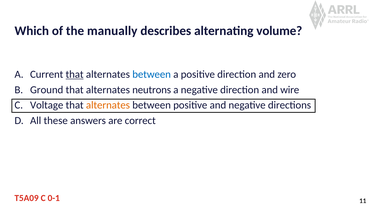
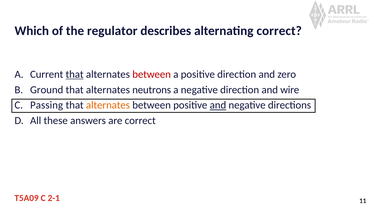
manually: manually -> regulator (112, 31)
alternating volume: volume -> correct (279, 31)
between colour: blue -> red (152, 75)
Voltage: Voltage -> Passing (47, 105)
and underline: none -> present (218, 105)
0-1: 0-1 -> 2-1 (54, 199)
